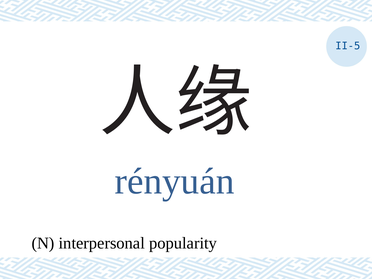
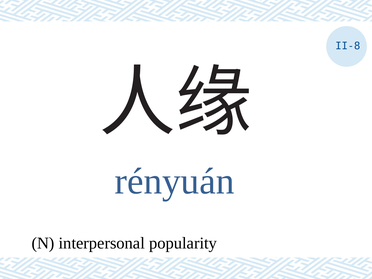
II-5: II-5 -> II-8 (348, 46)
